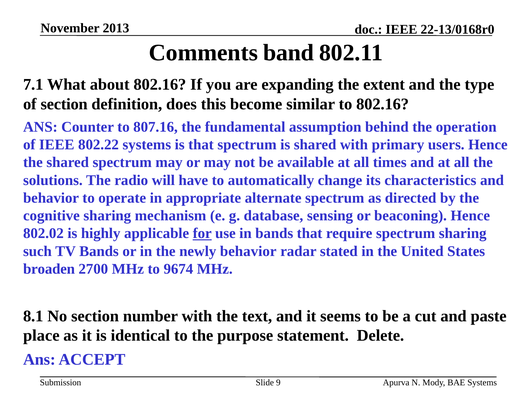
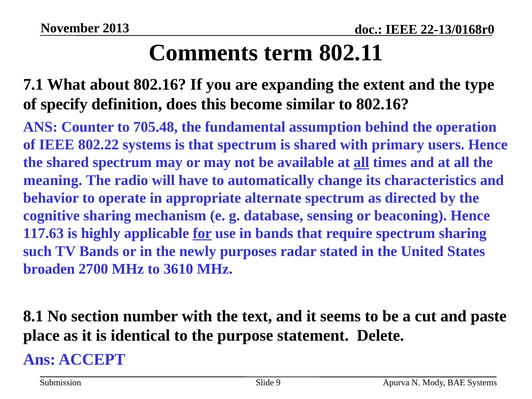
band: band -> term (288, 53)
of section: section -> specify (64, 104)
807.16: 807.16 -> 705.48 (156, 127)
all underline: none -> present (361, 162)
solutions: solutions -> meaning (53, 180)
802.02: 802.02 -> 117.63 (43, 233)
newly behavior: behavior -> purposes (248, 251)
9674: 9674 -> 3610 (178, 269)
